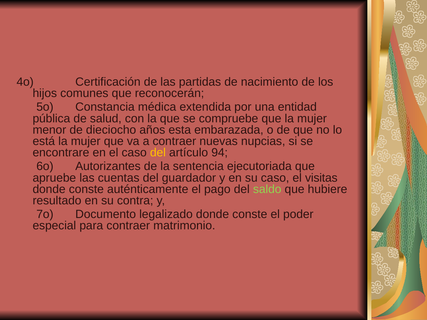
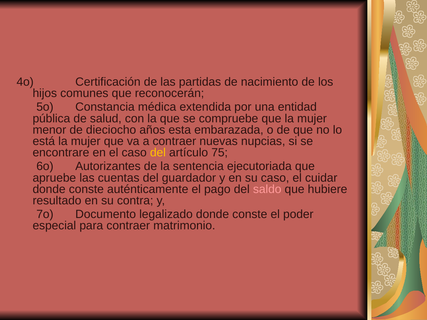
94: 94 -> 75 (220, 153)
visitas: visitas -> cuidar (321, 178)
saldo colour: light green -> pink (267, 189)
